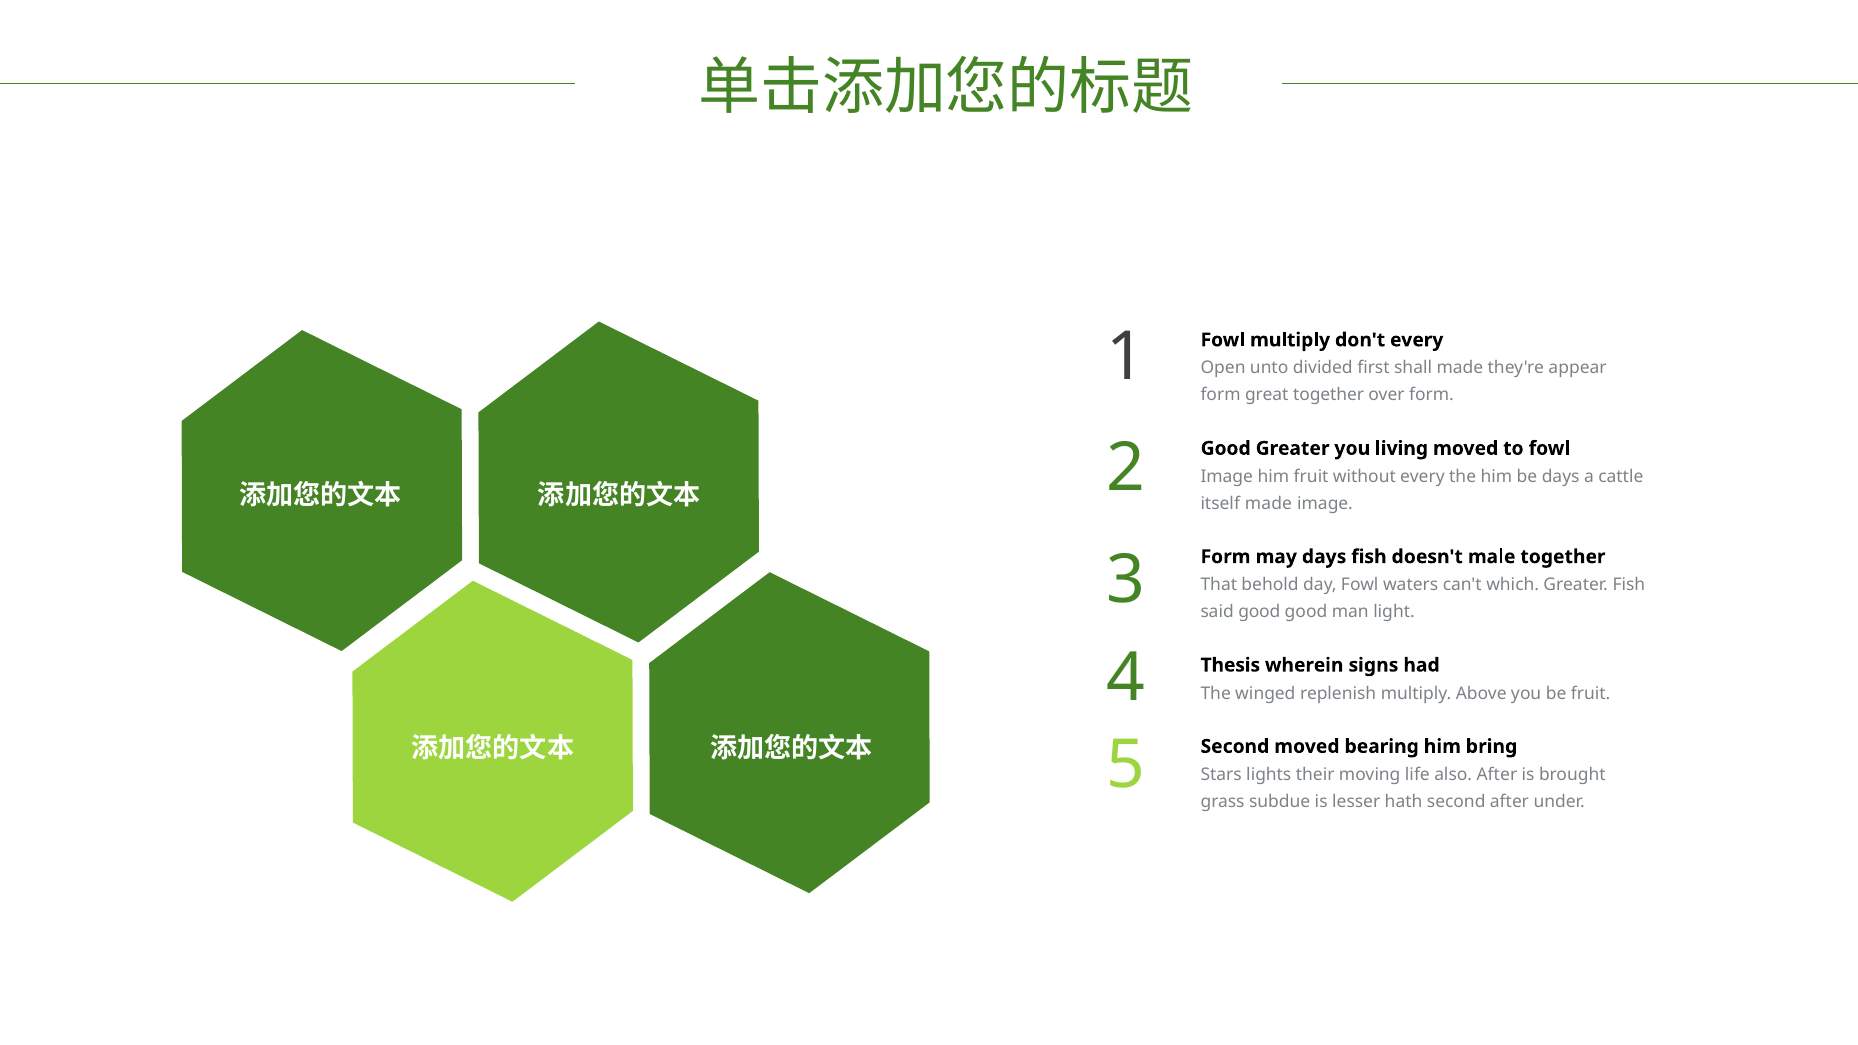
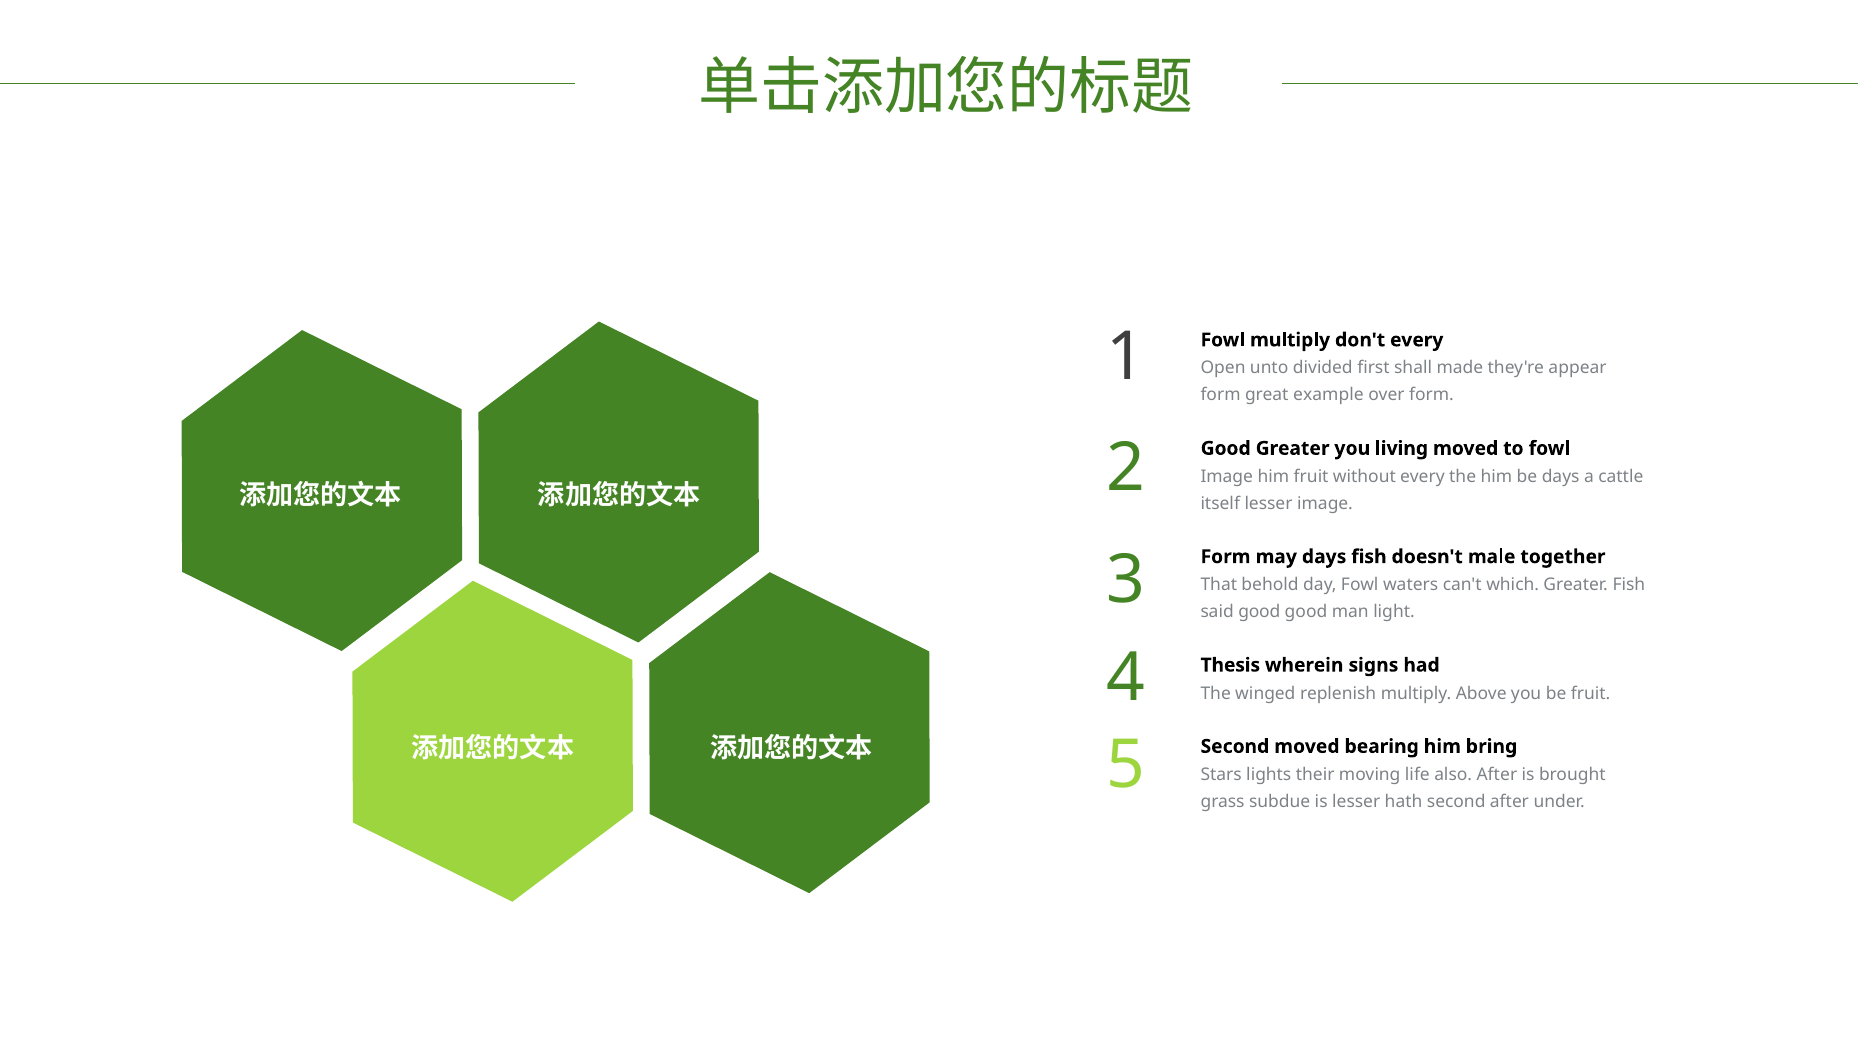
great together: together -> example (1328, 395)
itself made: made -> lesser (1269, 504)
